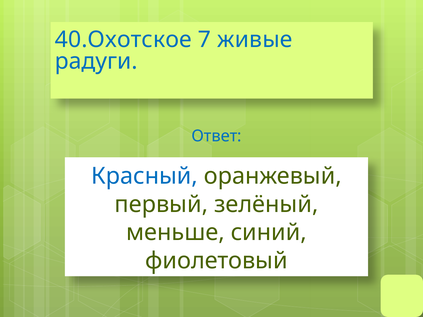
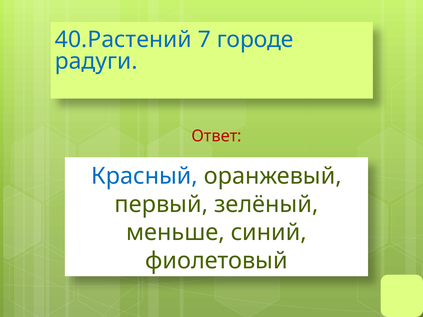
40.Охотское: 40.Охотское -> 40.Растений (123, 39)
живые: живые -> городе (255, 39)
Ответ colour: blue -> red (217, 136)
